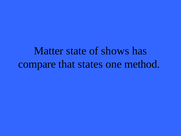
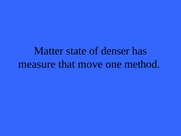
shows: shows -> denser (115, 51)
compare: compare -> measure (37, 64)
states: states -> move (90, 64)
